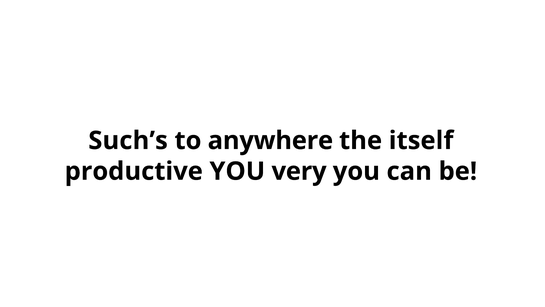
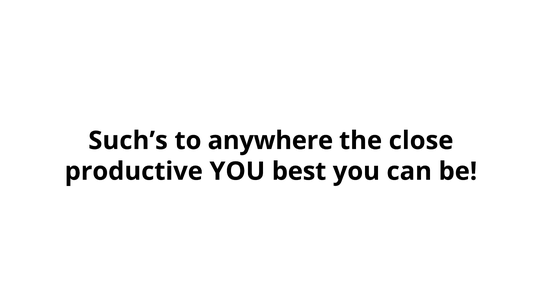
itself: itself -> close (421, 140)
very: very -> best (299, 171)
